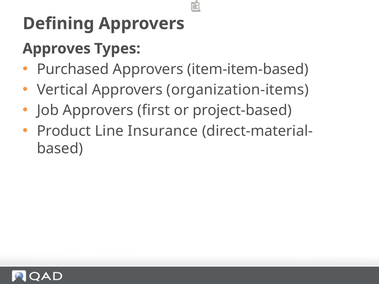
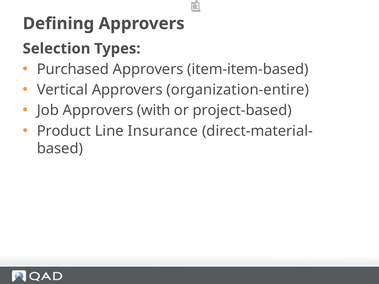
Approves: Approves -> Selection (57, 49)
organization-items: organization-items -> organization-entire (238, 90)
first: first -> with (154, 110)
